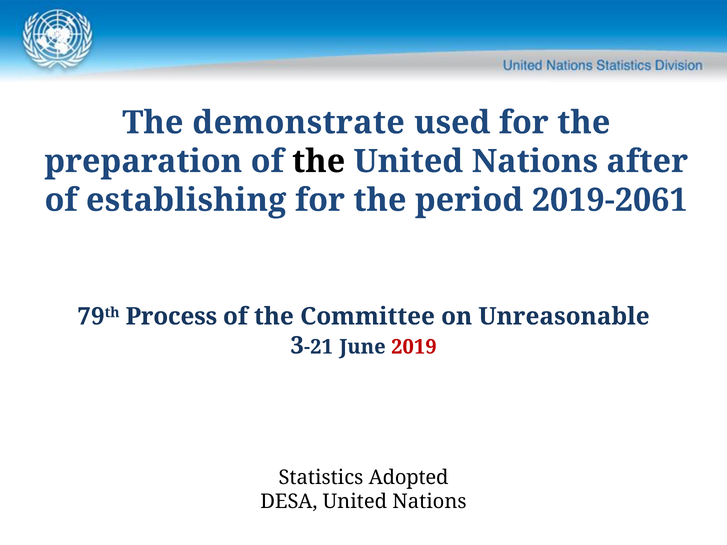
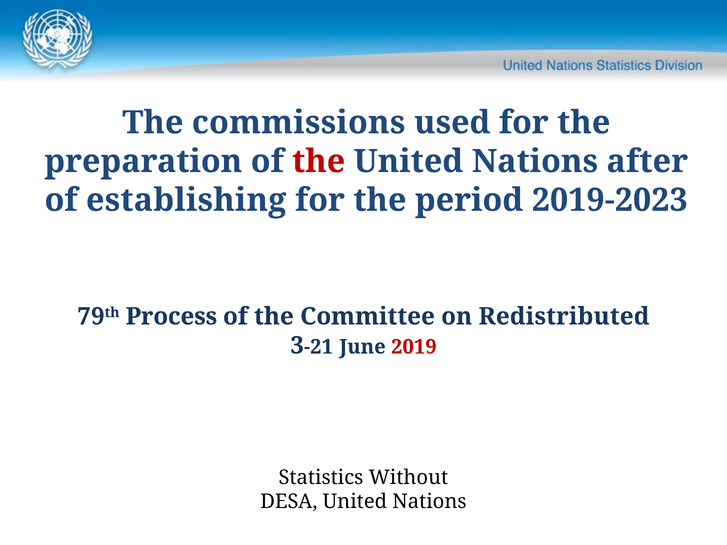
demonstrate: demonstrate -> commissions (299, 123)
the colour: black -> red (319, 161)
2019-2061: 2019-2061 -> 2019-2023 (610, 200)
Unreasonable: Unreasonable -> Redistributed (564, 317)
Adopted: Adopted -> Without (408, 478)
